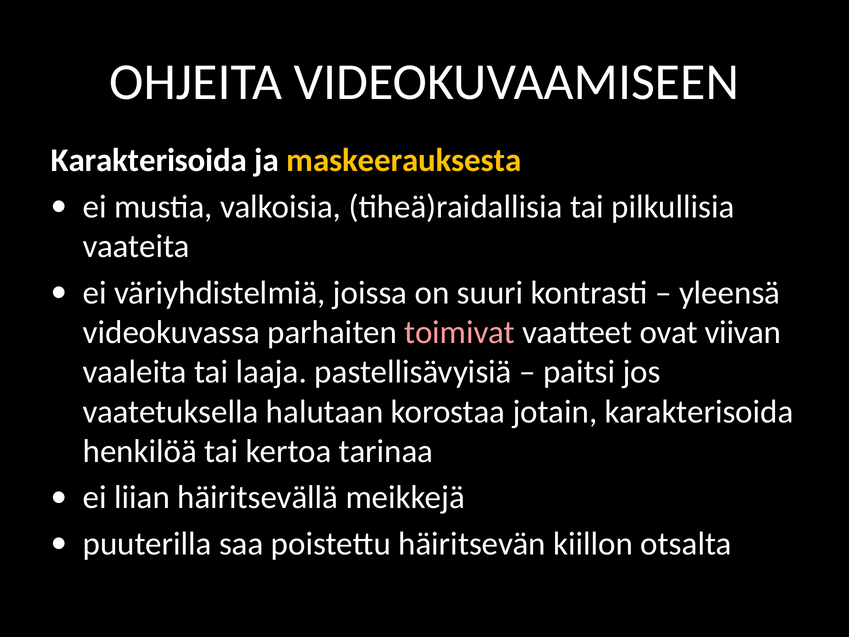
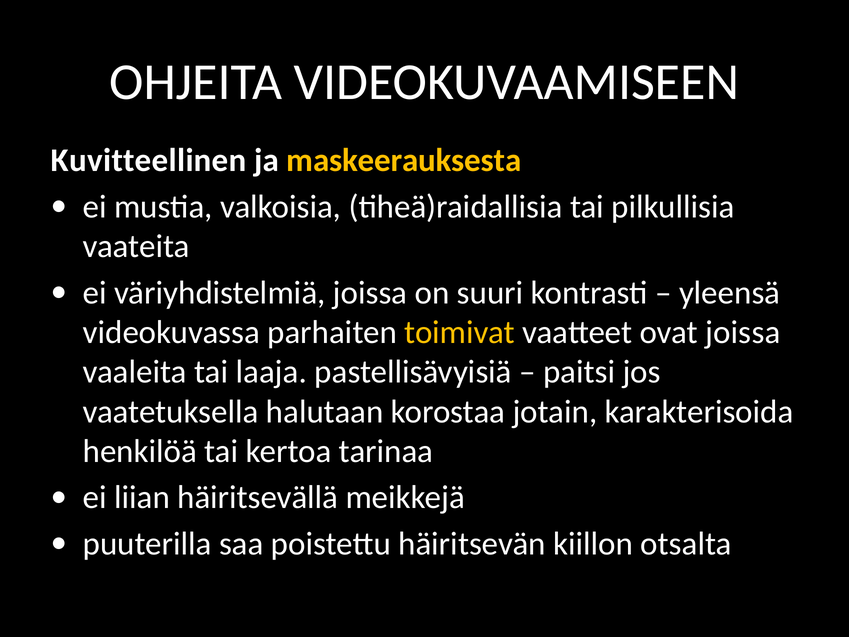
Karakterisoida: Karakterisoida -> Kuvitteellinen (149, 160)
toimivat colour: pink -> yellow (460, 332)
ovat viivan: viivan -> joissa (743, 332)
